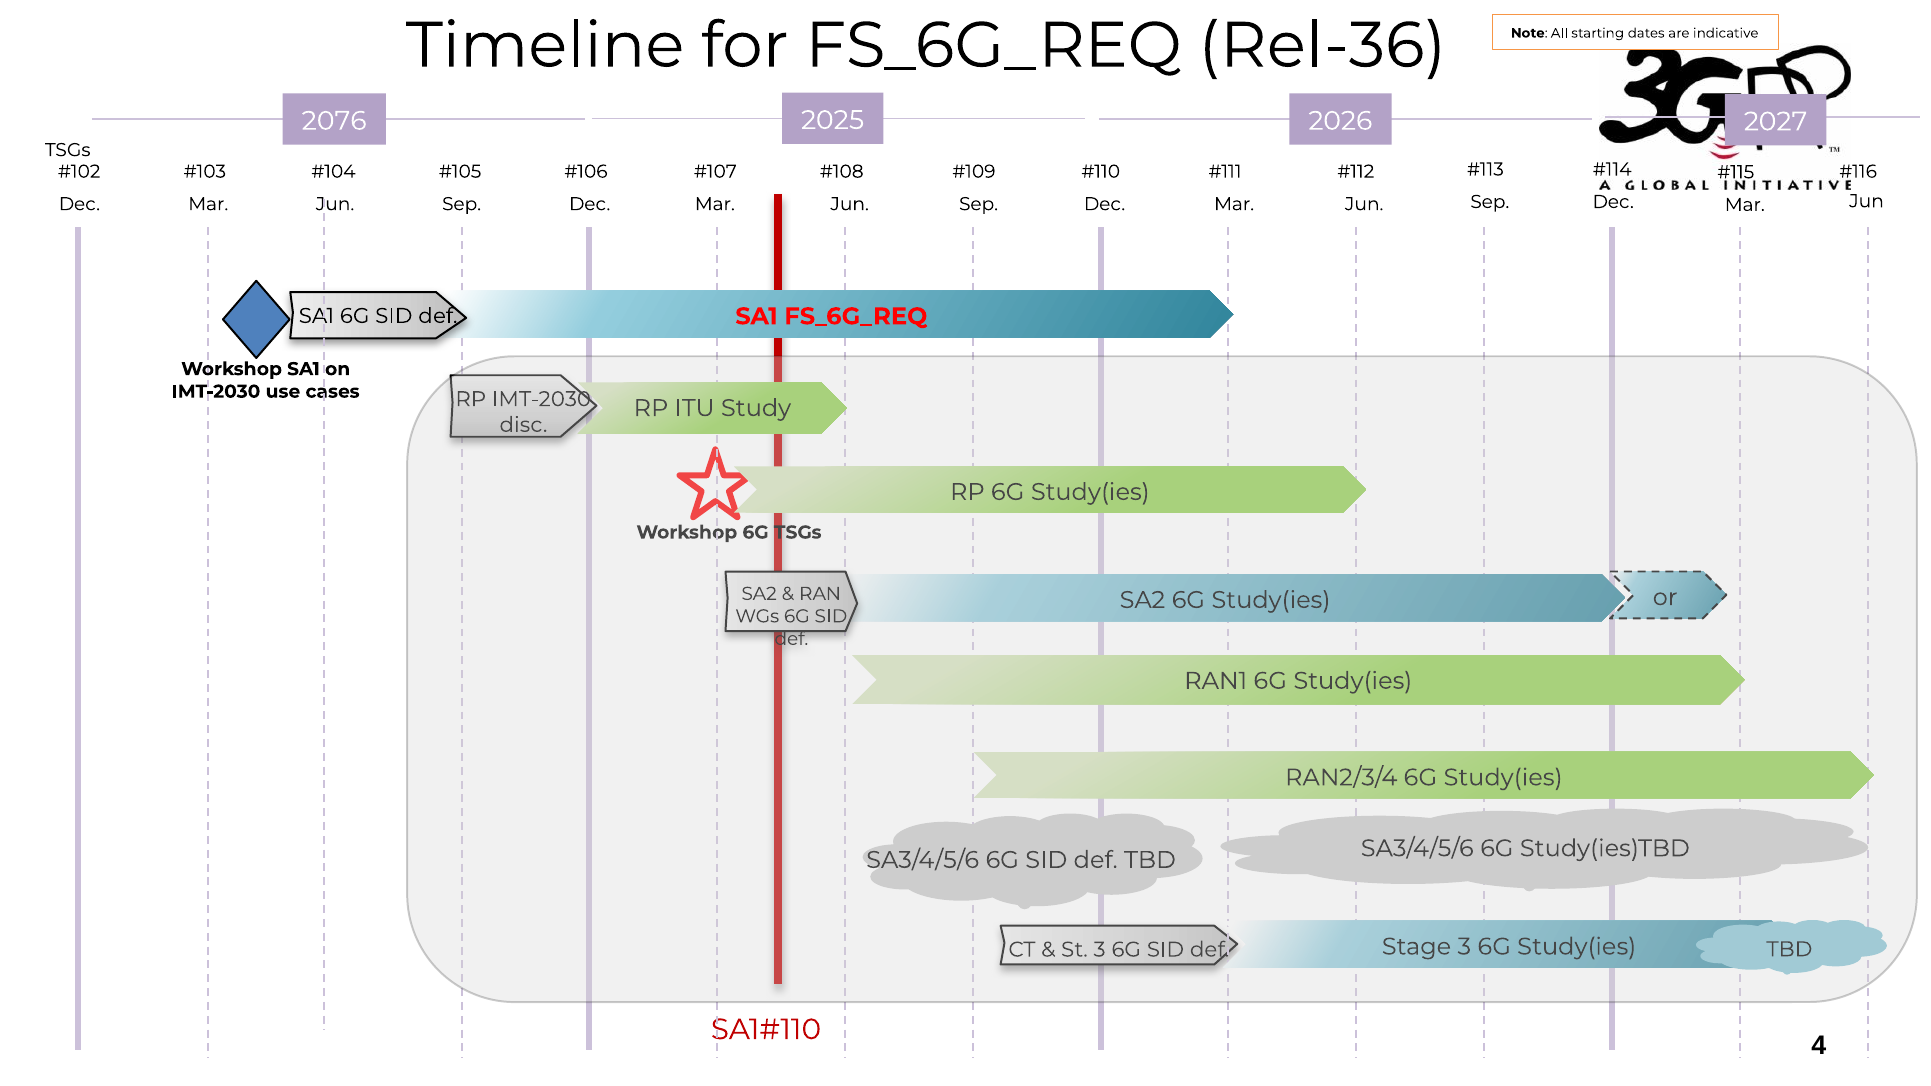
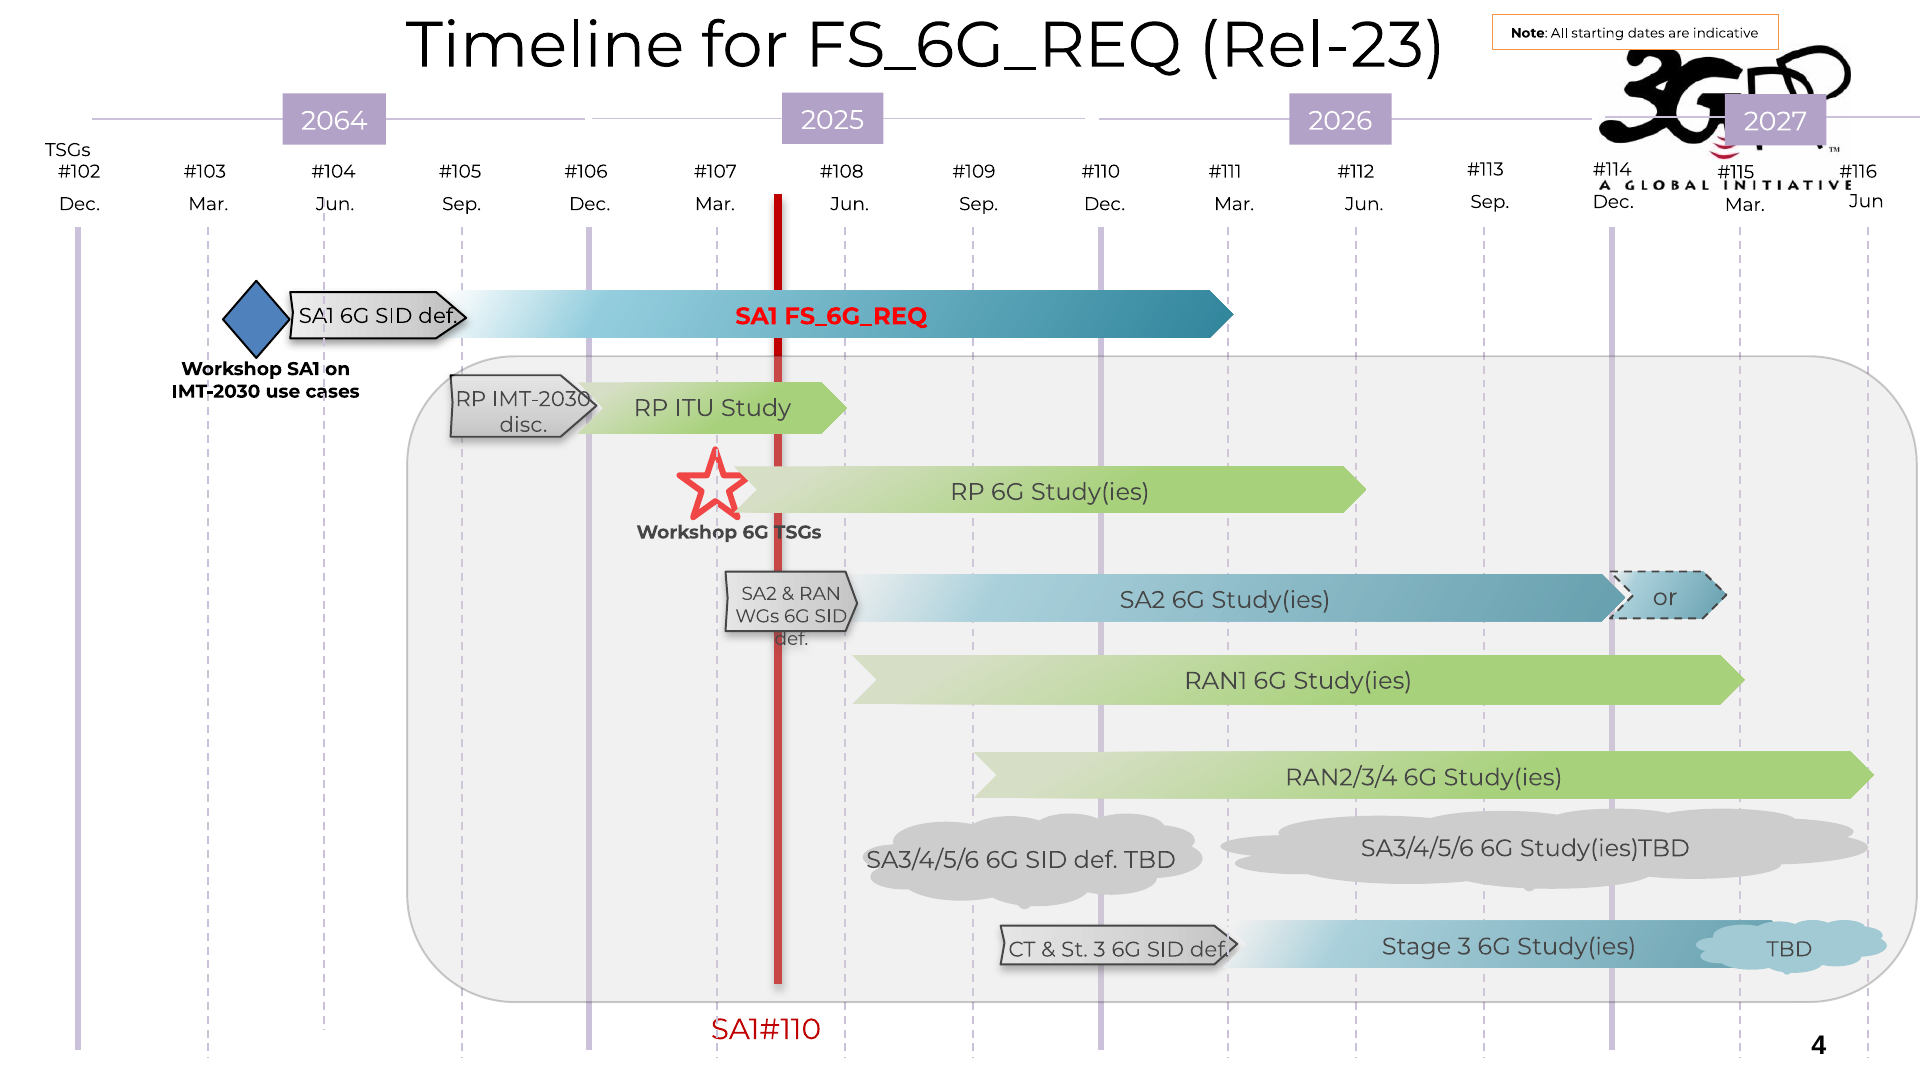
Rel-36: Rel-36 -> Rel-23 (1322, 45)
2076: 2076 -> 2064 (334, 121)
